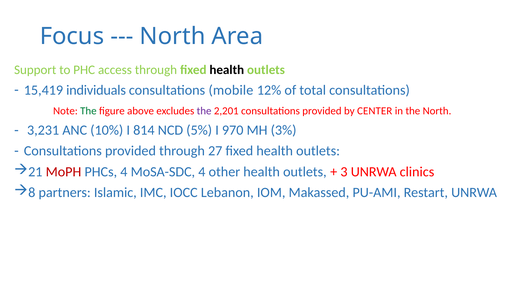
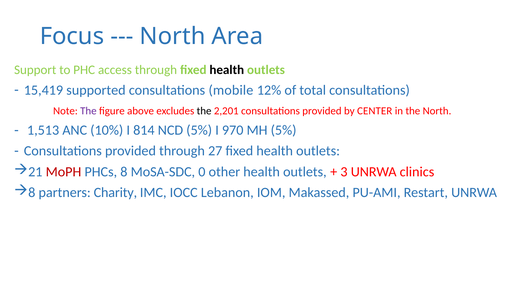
individuals: individuals -> supported (96, 90)
The colour: green -> purple (88, 111)
the colour: purple -> black (204, 111)
3,231: 3,231 -> 1,513 (43, 130)
MH 3%: 3% -> 5% (284, 130)
PHCs 4: 4 -> 8 (124, 172)
MoSA-SDC 4: 4 -> 0 (202, 172)
Islamic: Islamic -> Charity (115, 192)
